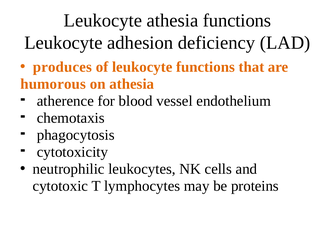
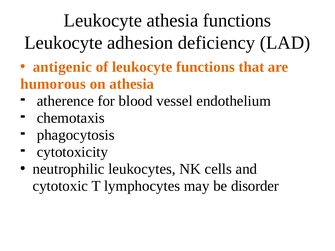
produces: produces -> antigenic (62, 67)
proteins: proteins -> disorder (255, 186)
